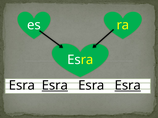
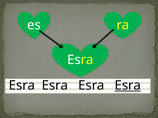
Esra underline: present -> none (55, 86)
